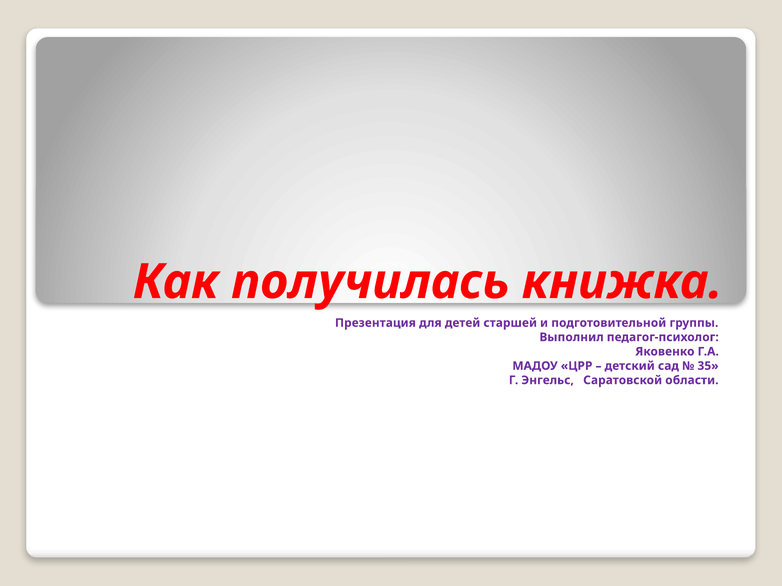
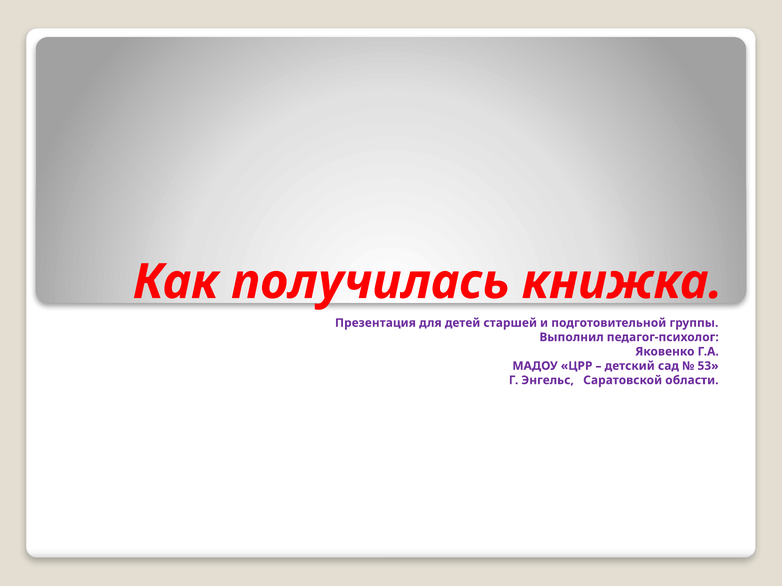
35: 35 -> 53 (708, 366)
